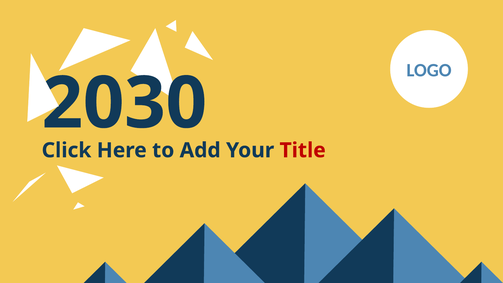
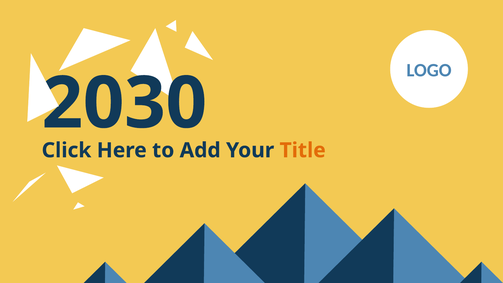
Title colour: red -> orange (303, 150)
